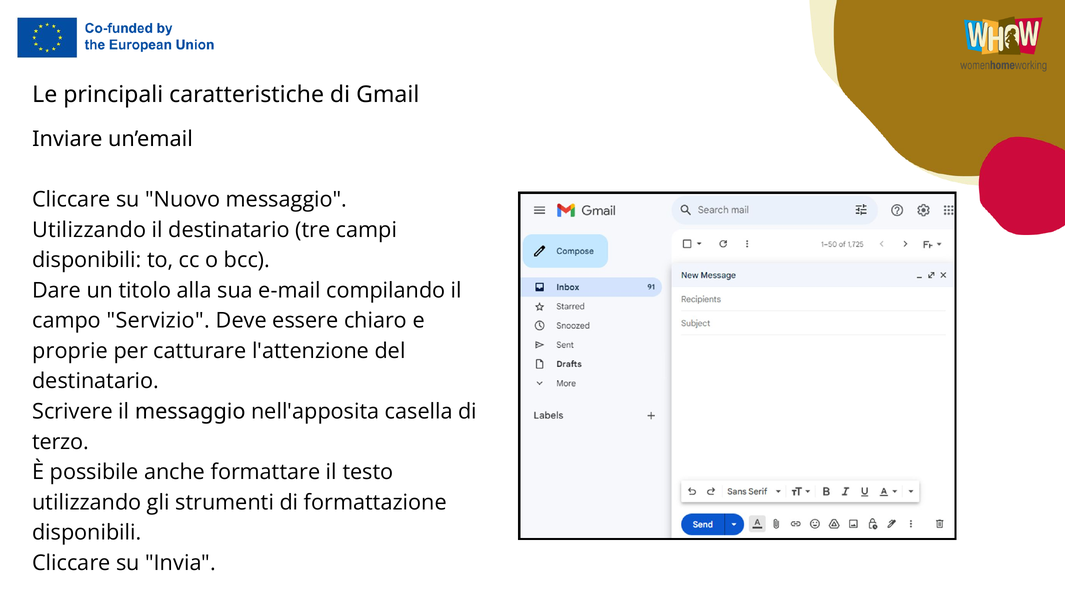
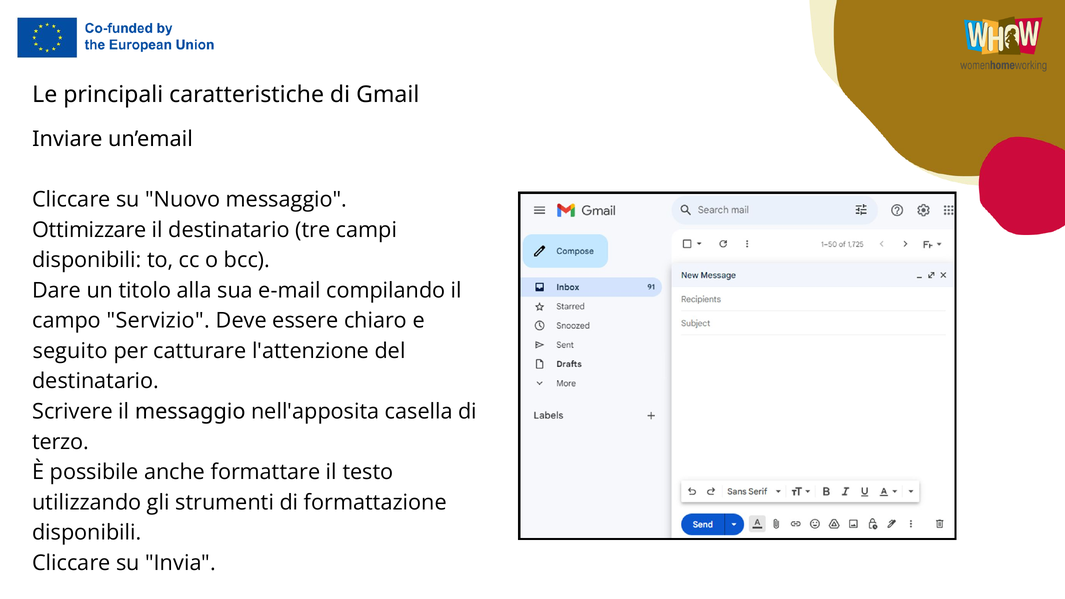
Utilizzando: Utilizzando -> Ottimizzare (89, 230)
proprie: proprie -> seguito (70, 351)
